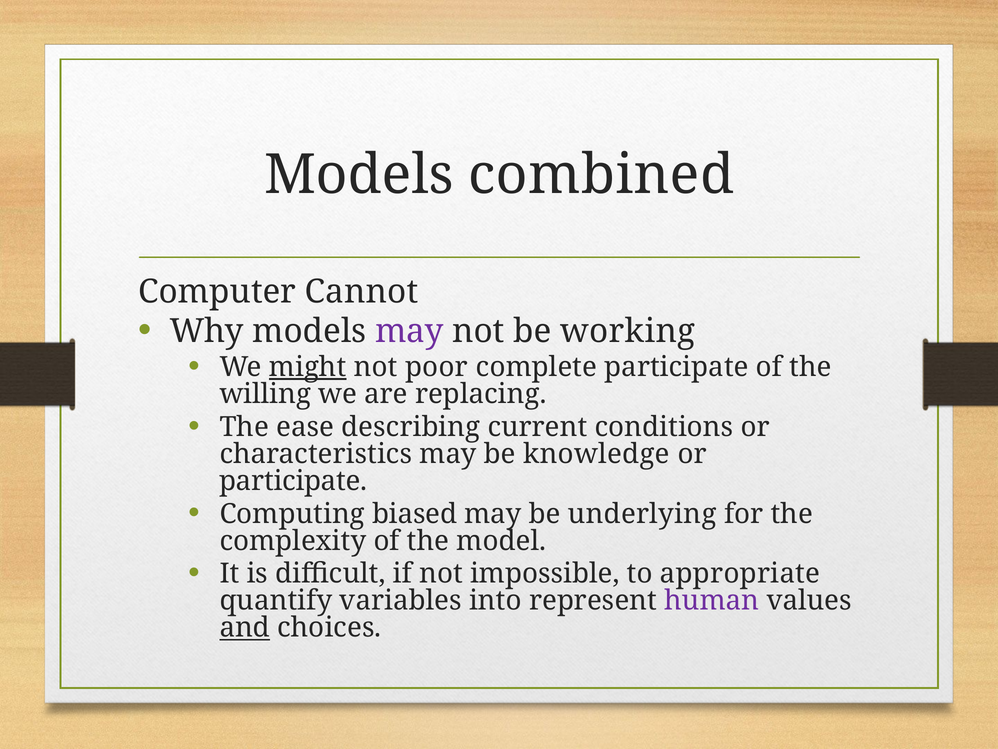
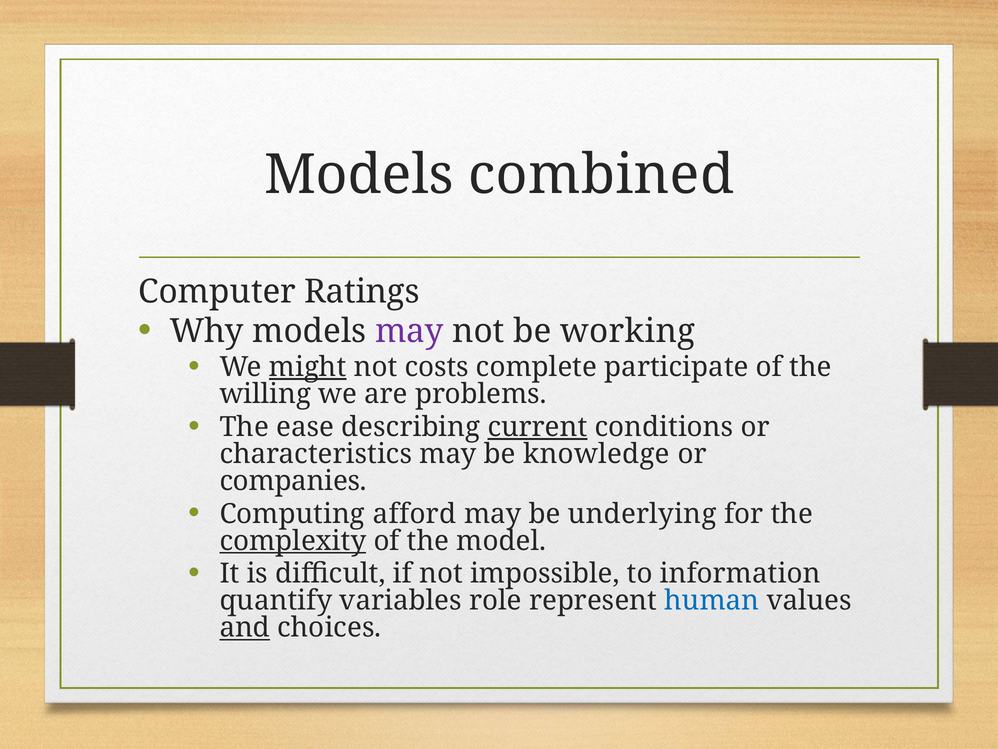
Cannot: Cannot -> Ratings (362, 292)
poor: poor -> costs (437, 367)
replacing: replacing -> problems (481, 394)
current underline: none -> present (537, 427)
participate: participate -> companies (293, 481)
biased: biased -> afford (414, 514)
complexity underline: none -> present (293, 540)
appropriate: appropriate -> information (740, 573)
into: into -> role (495, 600)
human colour: purple -> blue (712, 600)
